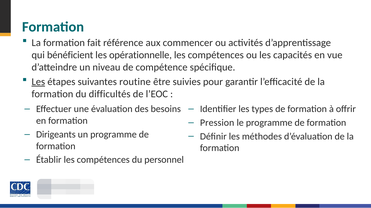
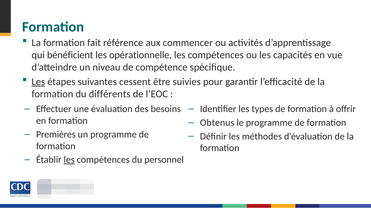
routine: routine -> cessent (135, 82)
difficultés: difficultés -> différents (110, 94)
Pression: Pression -> Obtenus (217, 123)
Dirigeants: Dirigeants -> Premières (56, 135)
les underline: none -> present (69, 160)
